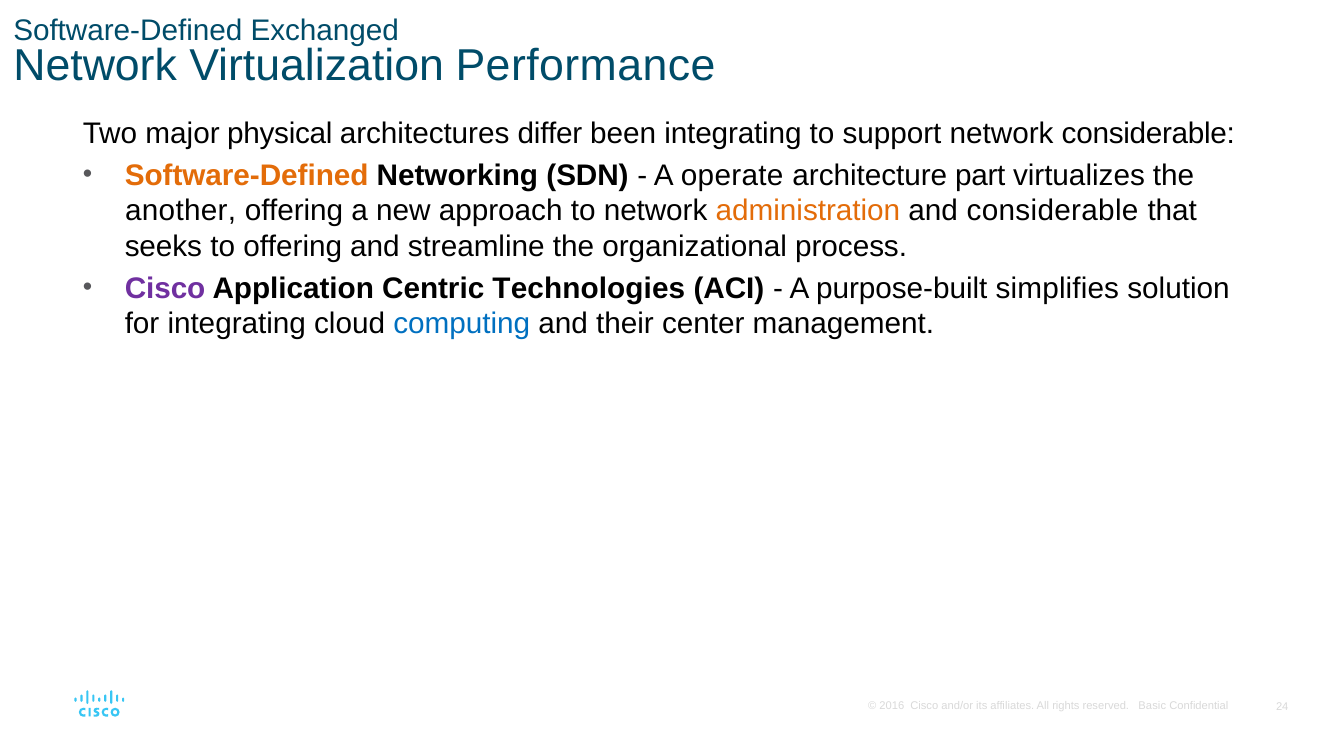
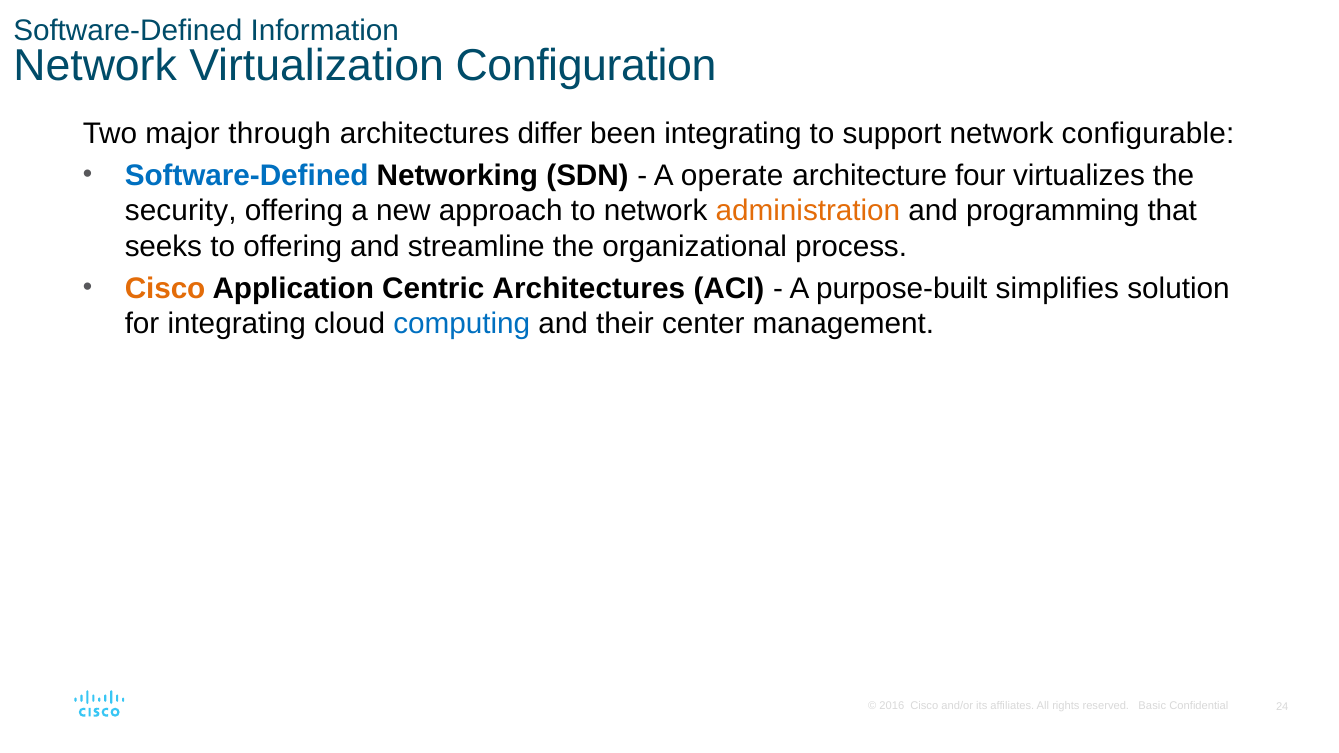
Exchanged: Exchanged -> Information (325, 31)
Performance: Performance -> Configuration (586, 66)
physical: physical -> through (280, 134)
network considerable: considerable -> configurable (1148, 134)
Software-Defined colour: orange -> blue (247, 175)
part: part -> four (980, 175)
another: another -> security (181, 211)
and considerable: considerable -> programming (1053, 211)
Cisco colour: purple -> orange (165, 288)
Centric Technologies: Technologies -> Architectures (589, 288)
